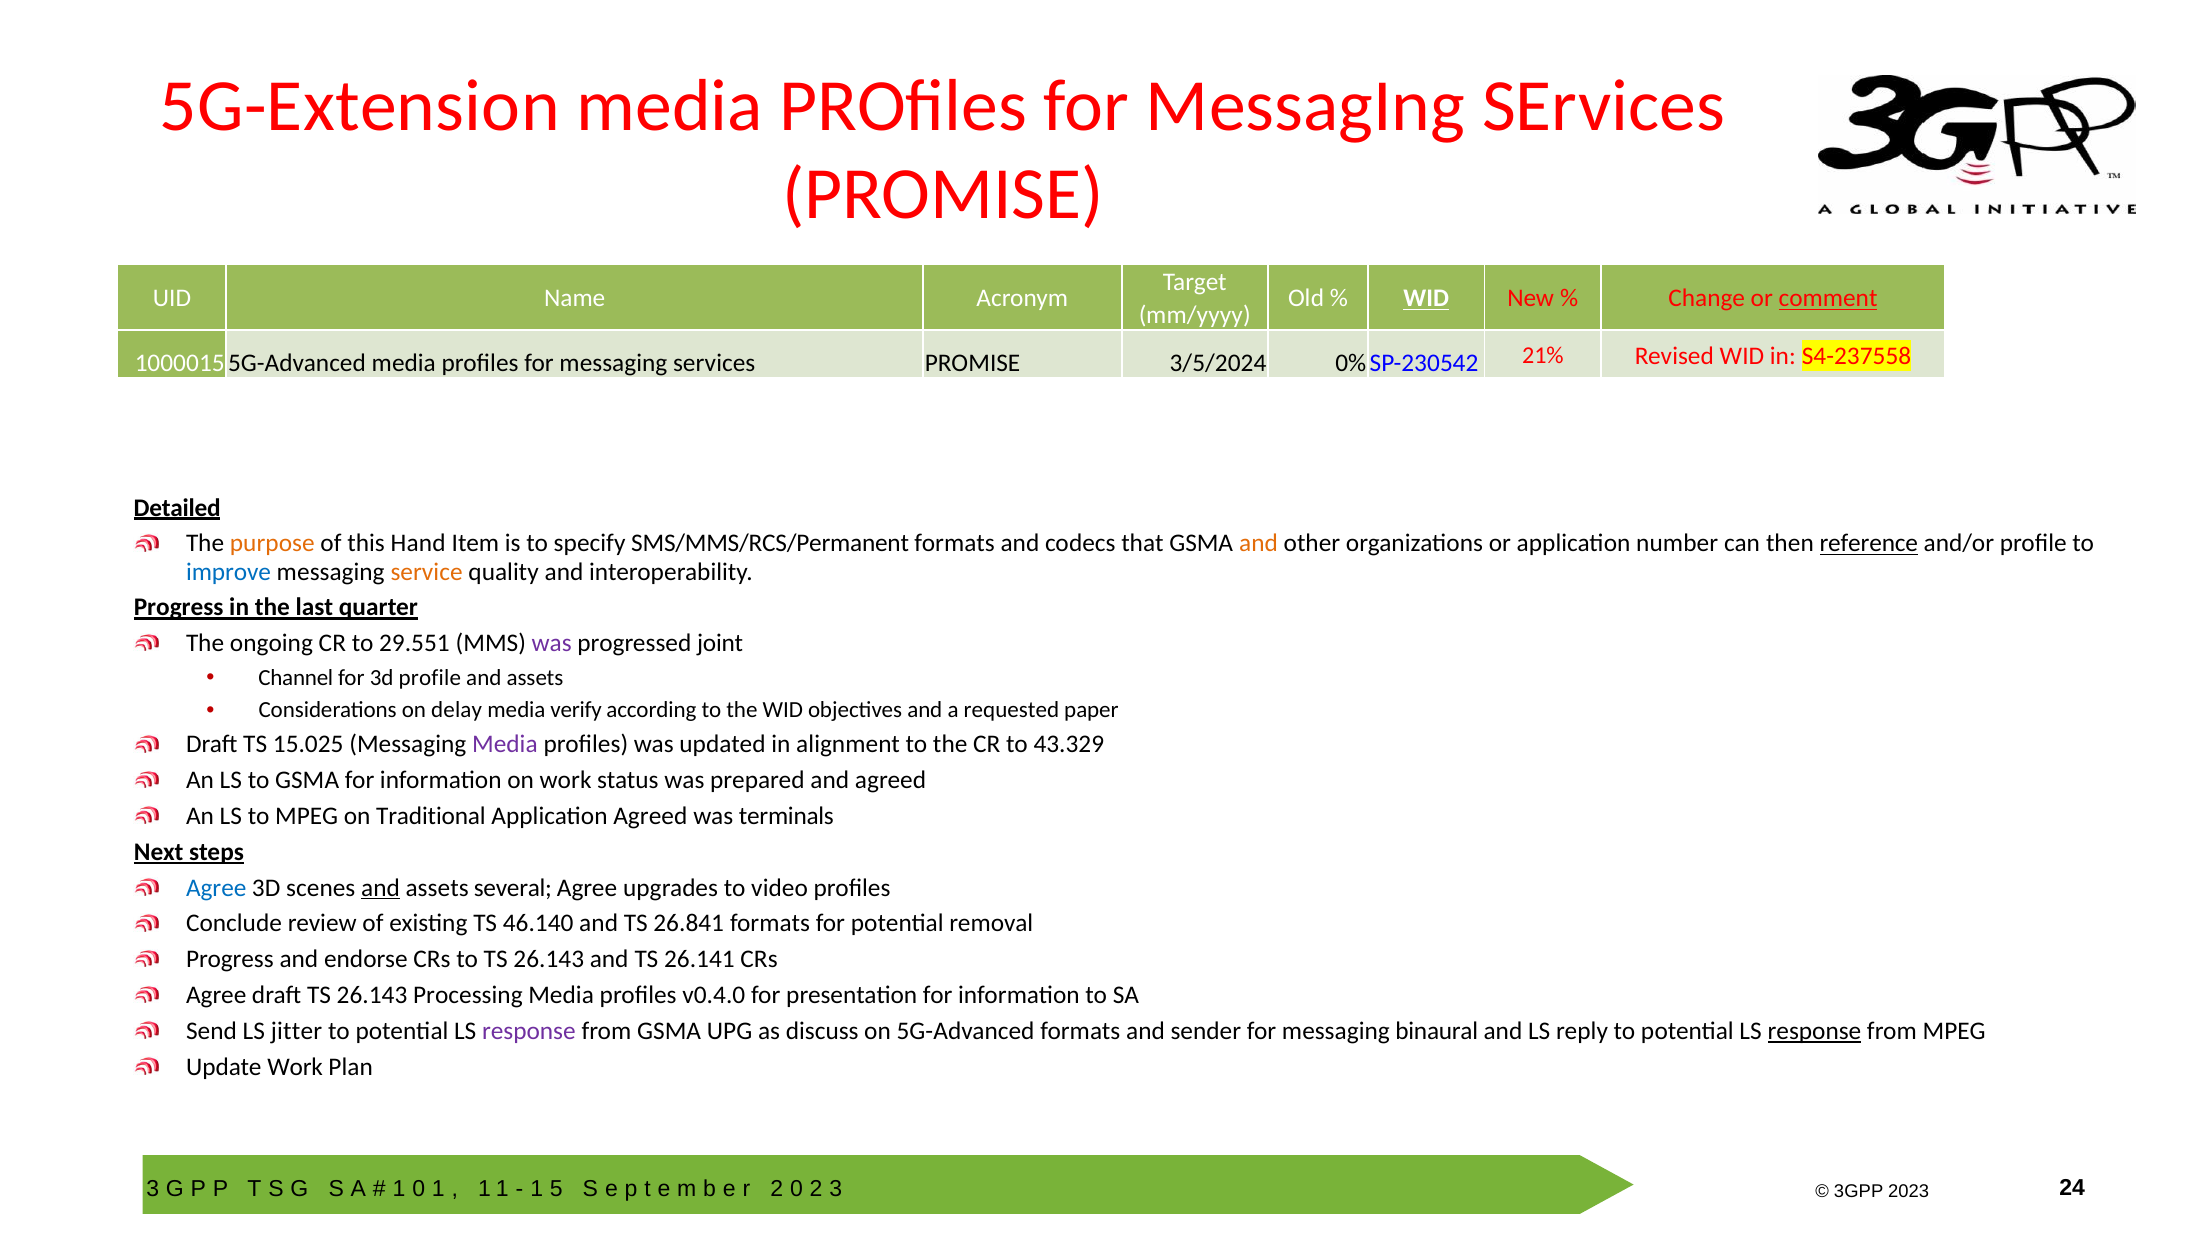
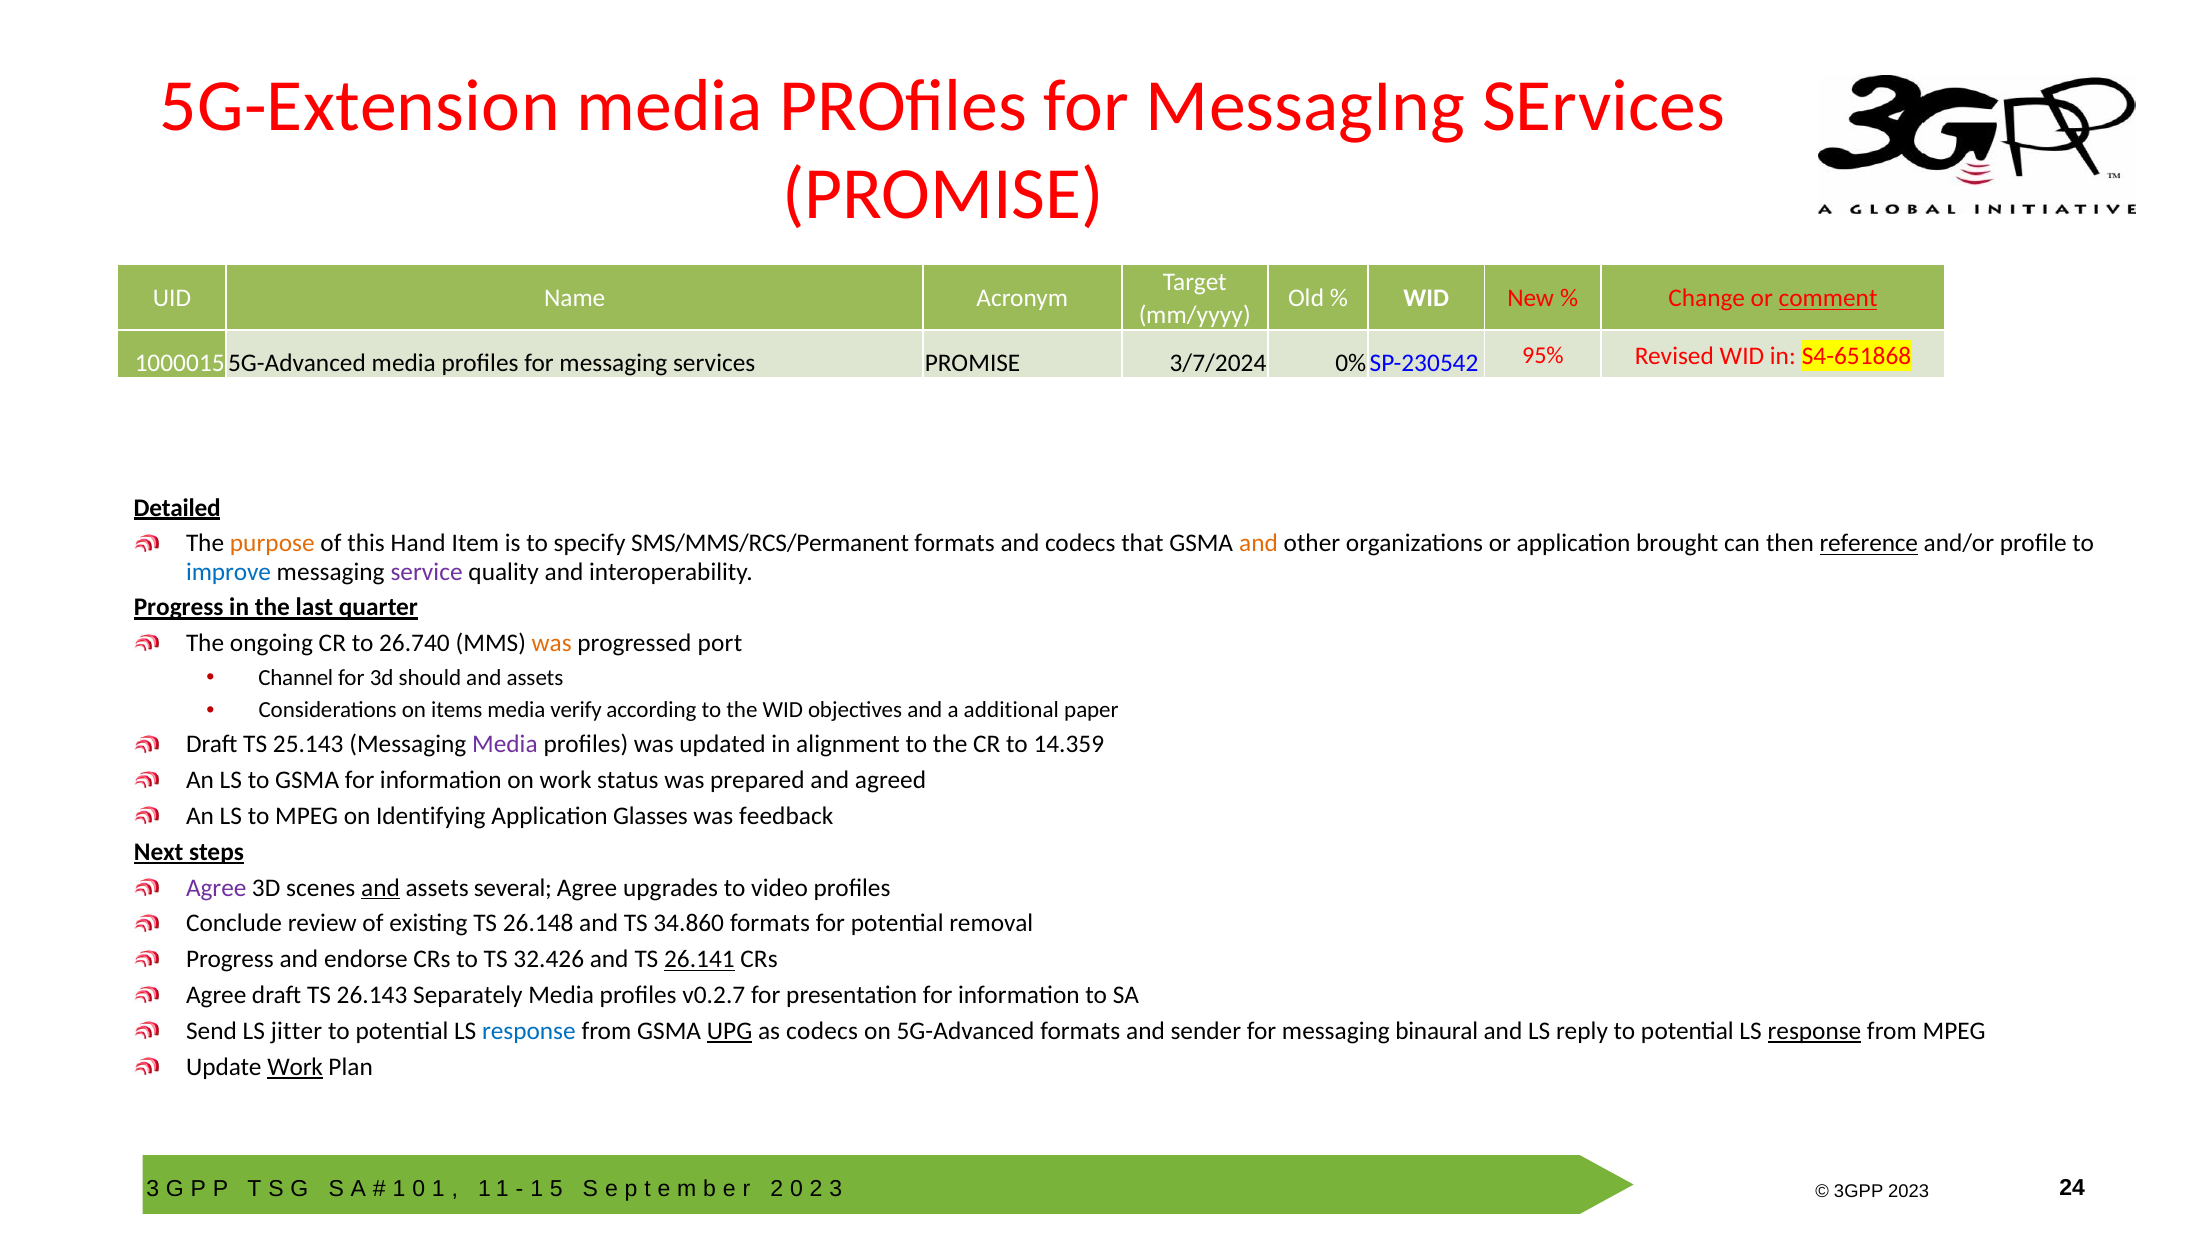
WID underline: present -> none (1426, 298)
3/5/2024: 3/5/2024 -> 3/7/2024 (1218, 363)
21%: 21% -> 95% (1543, 356)
S4-237558: S4-237558 -> S4-651868 (1857, 356)
number: number -> brought (1677, 544)
service colour: orange -> purple (427, 572)
29.551: 29.551 -> 26.740 (414, 643)
was colour: purple -> orange (552, 643)
joint: joint -> port (720, 643)
3d profile: profile -> should (430, 678)
delay: delay -> items (457, 710)
requested: requested -> additional (1011, 710)
15.025: 15.025 -> 25.143 (308, 745)
43.329: 43.329 -> 14.359 (1069, 745)
Traditional: Traditional -> Identifying (431, 816)
Application Agreed: Agreed -> Glasses (650, 816)
terminals: terminals -> feedback (786, 816)
Agree colour: blue -> purple (216, 888)
46.140: 46.140 -> 26.148 (538, 924)
26.841: 26.841 -> 34.860 (689, 924)
to TS 26.143: 26.143 -> 32.426 (549, 960)
26.141 underline: none -> present (699, 960)
Processing: Processing -> Separately (468, 995)
v0.4.0: v0.4.0 -> v0.2.7 (714, 995)
response colour: purple -> blue (529, 1031)
UPG underline: none -> present (730, 1031)
as discuss: discuss -> codecs (822, 1031)
Work underline: none -> present (295, 1067)
